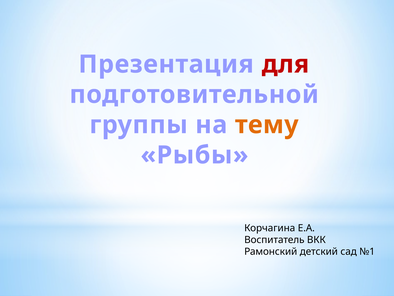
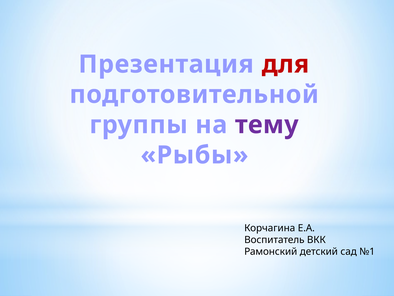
тему colour: orange -> purple (267, 125)
